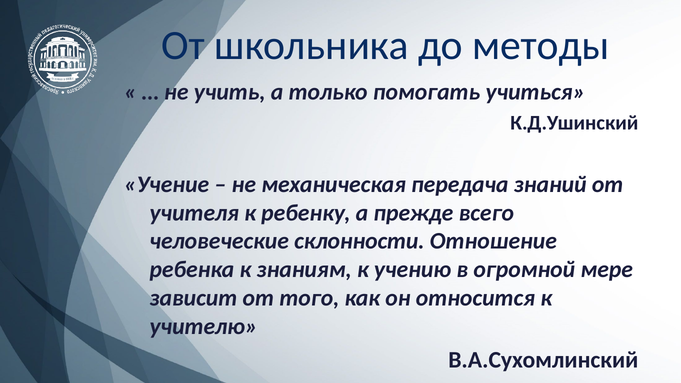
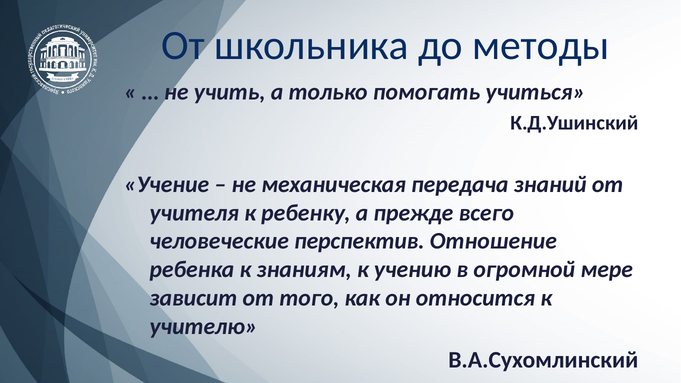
склонности: склонности -> перспектив (359, 241)
